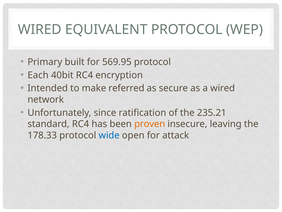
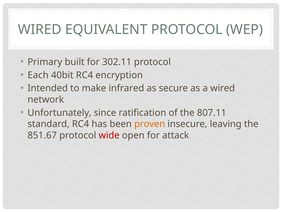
569.95: 569.95 -> 302.11 (117, 62)
referred: referred -> infrared (126, 88)
235.21: 235.21 -> 807.11 (212, 113)
178.33: 178.33 -> 851.67 (42, 135)
wide colour: blue -> red (109, 135)
